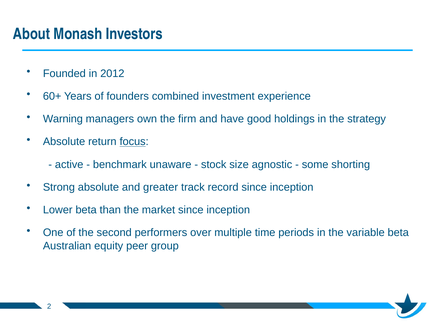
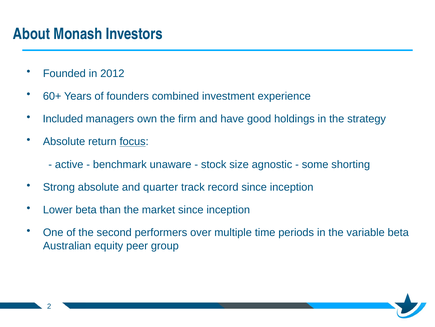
Warning: Warning -> Included (63, 119)
greater: greater -> quarter (161, 187)
